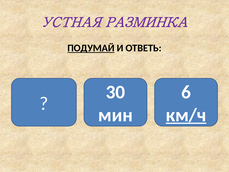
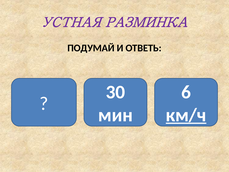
ПОДУМАЙ underline: present -> none (91, 48)
